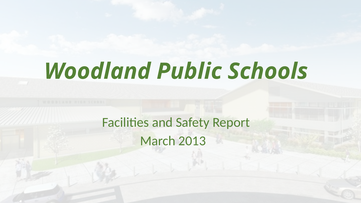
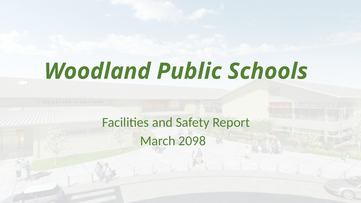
2013: 2013 -> 2098 (192, 141)
